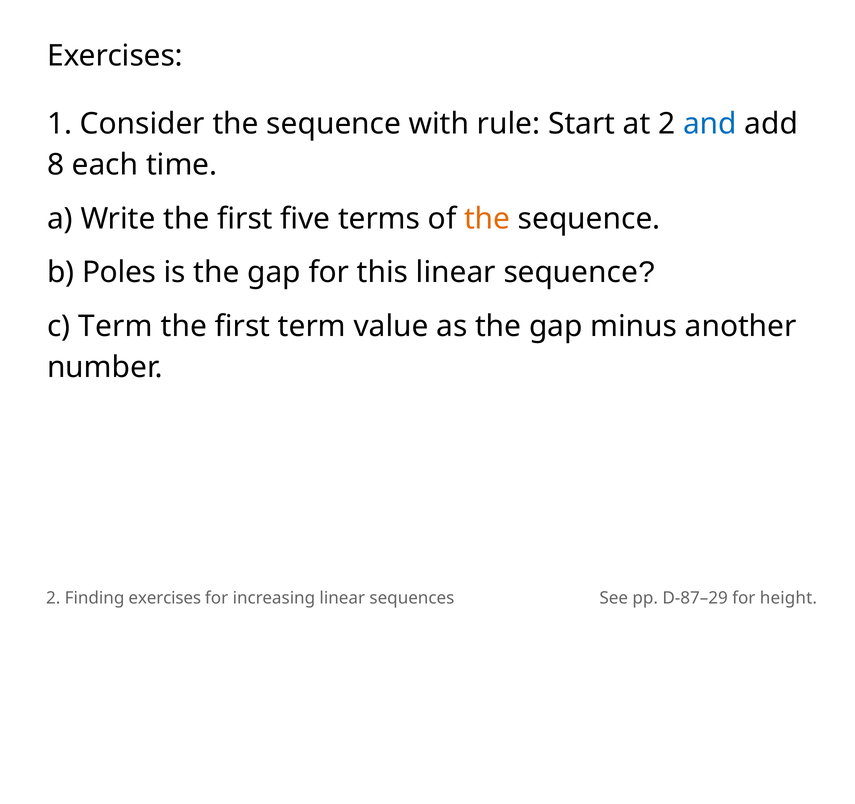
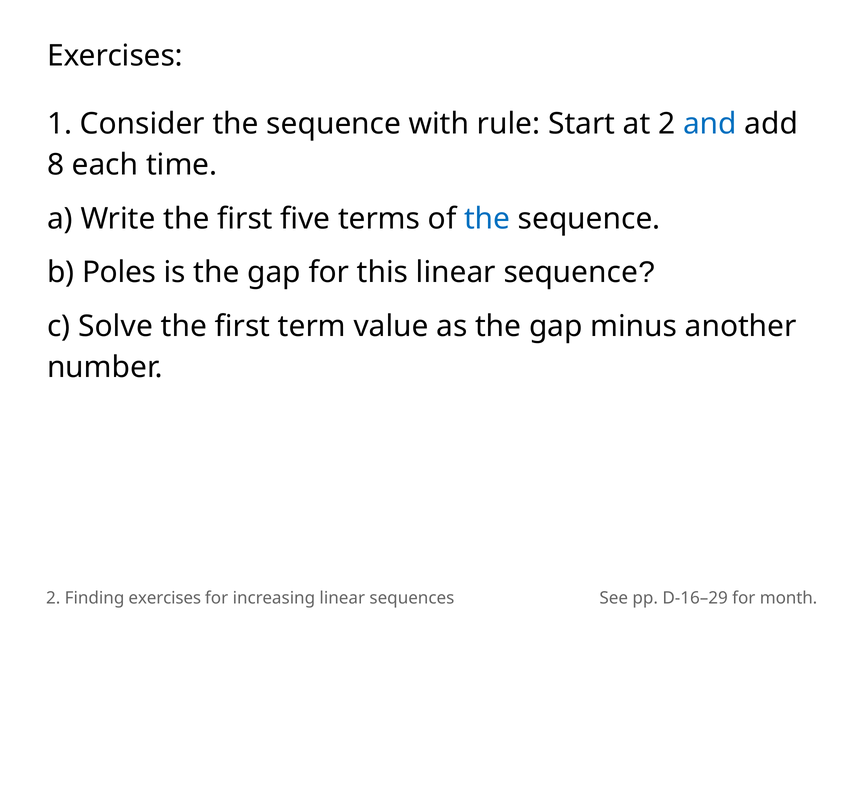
the colour: orange -> blue (487, 219)
c Term: Term -> Solve (116, 326)
D-87–29: D-87–29 -> D-16–29 (695, 598)
height: height -> month (789, 598)
